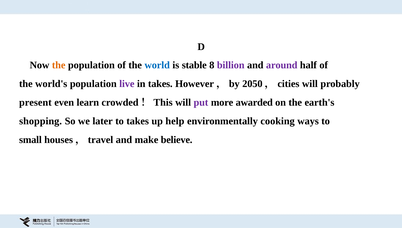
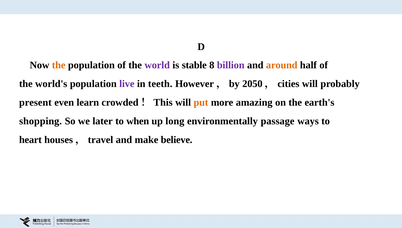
world colour: blue -> purple (157, 65)
around colour: purple -> orange (282, 65)
in takes: takes -> teeth (160, 84)
put colour: purple -> orange (201, 102)
awarded: awarded -> amazing (254, 102)
to takes: takes -> when (138, 121)
help: help -> long (175, 121)
cooking: cooking -> passage (278, 121)
small: small -> heart (30, 139)
